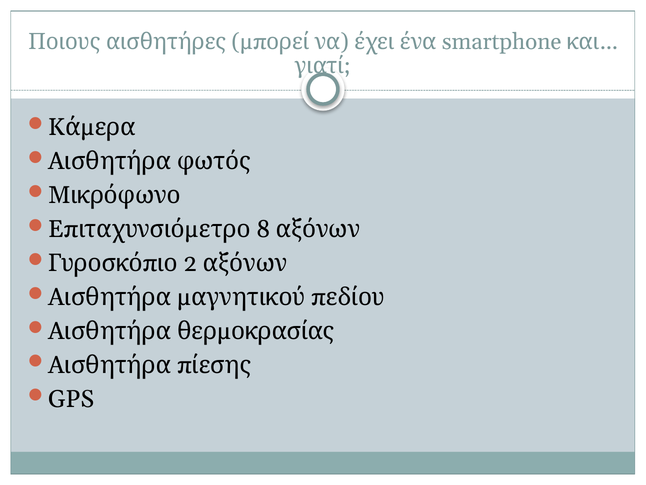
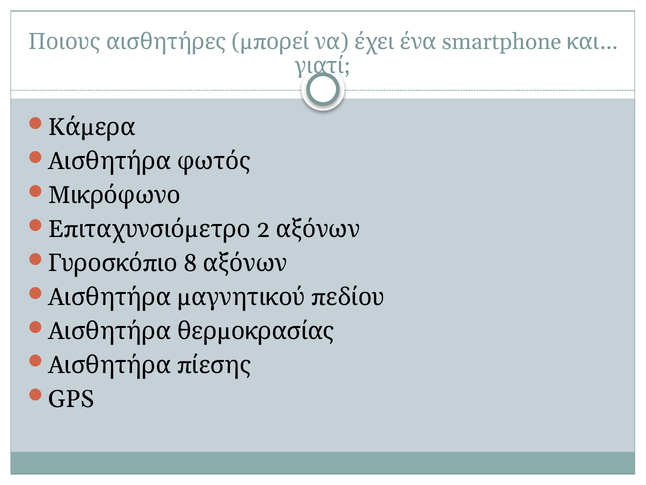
8: 8 -> 2 (263, 229)
2: 2 -> 8 (191, 263)
